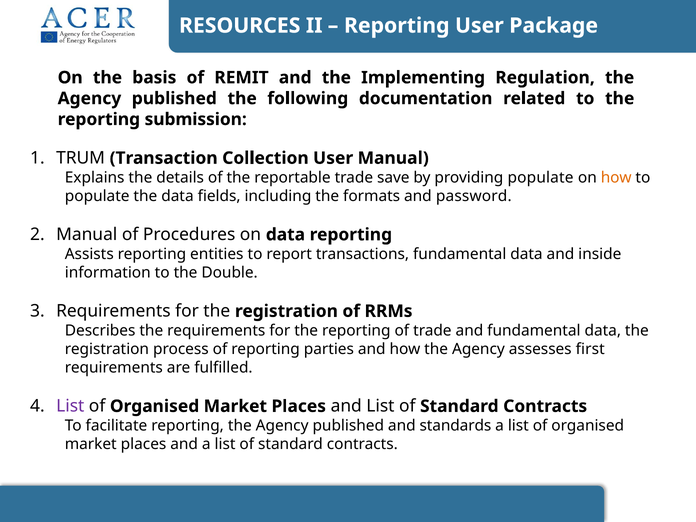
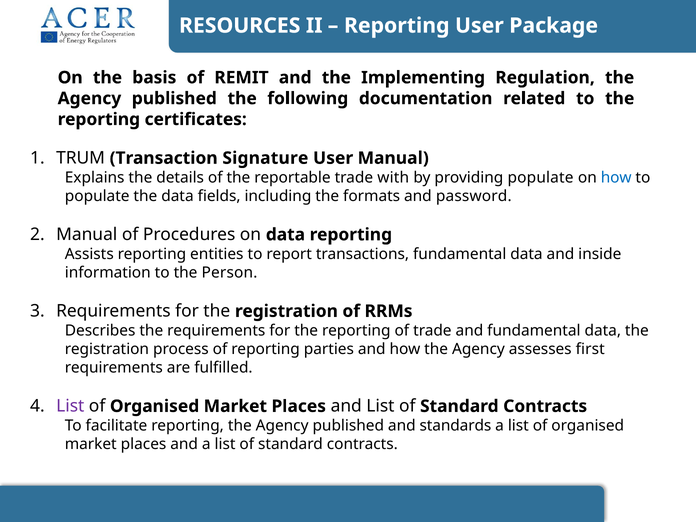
submission: submission -> certificates (196, 119)
Collection: Collection -> Signature (265, 158)
save: save -> with (393, 178)
how colour: orange -> blue (616, 178)
Double: Double -> Person (229, 273)
